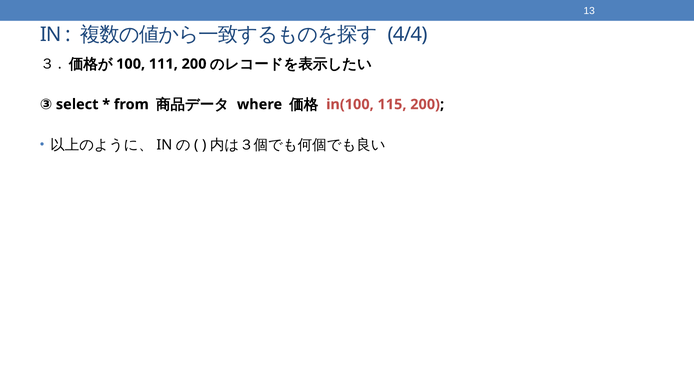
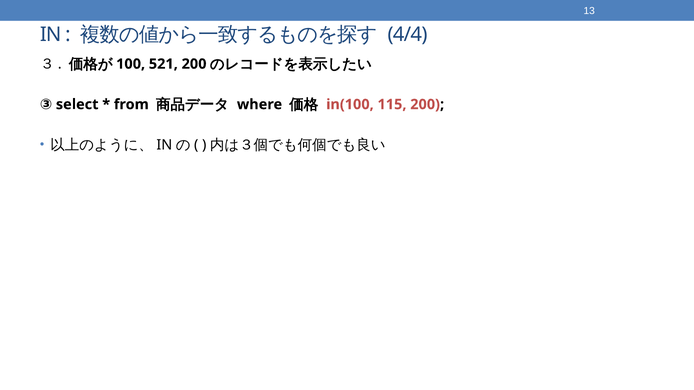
111: 111 -> 521 (163, 64)
